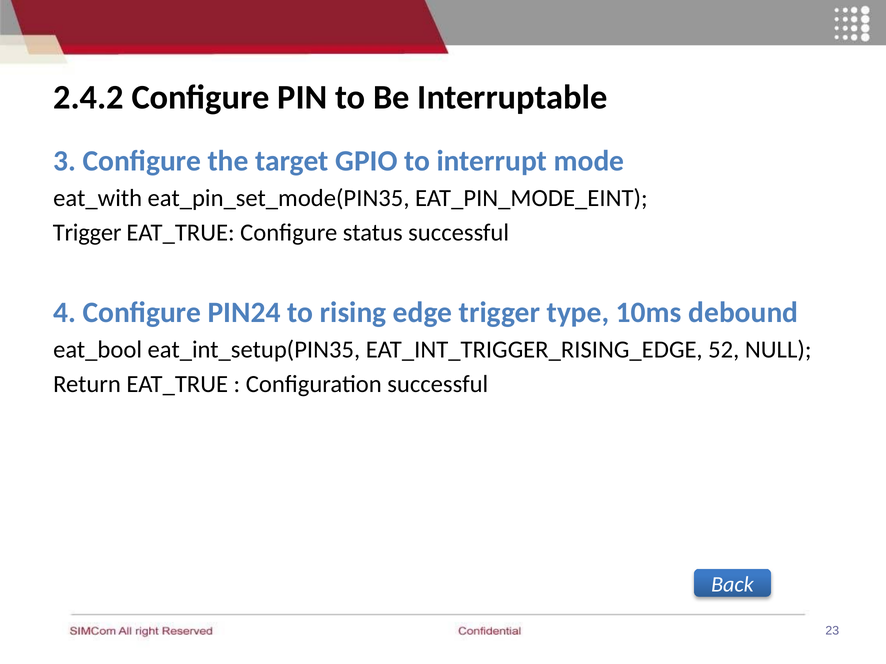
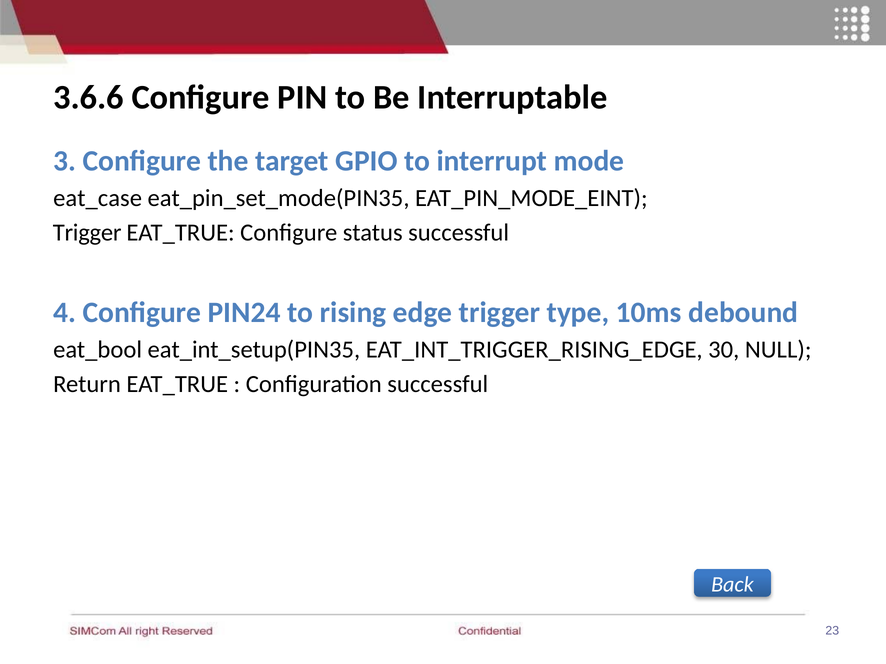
2.4.2: 2.4.2 -> 3.6.6 (88, 98)
eat_with: eat_with -> eat_case (98, 198)
52: 52 -> 30 (724, 350)
